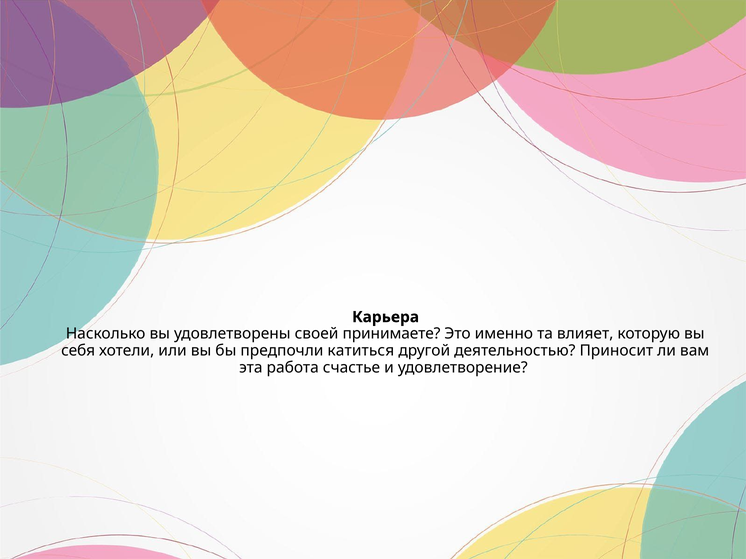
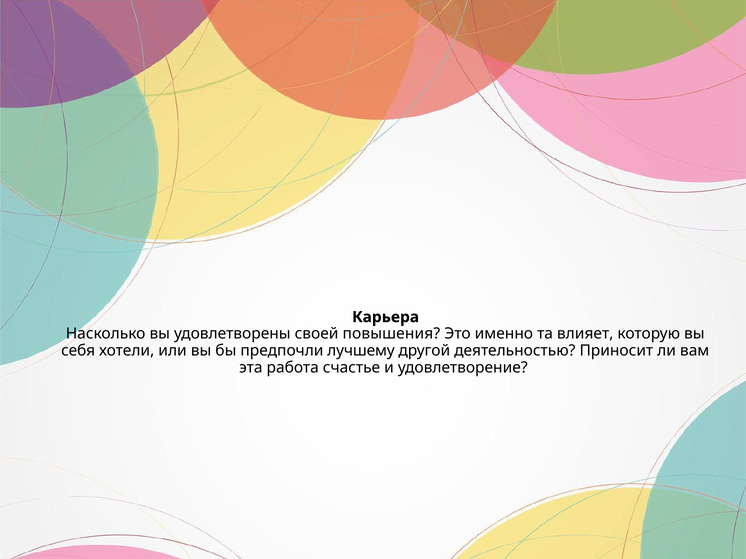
принимаете: принимаете -> повышения (391, 334)
катиться: катиться -> лучшему (361, 351)
